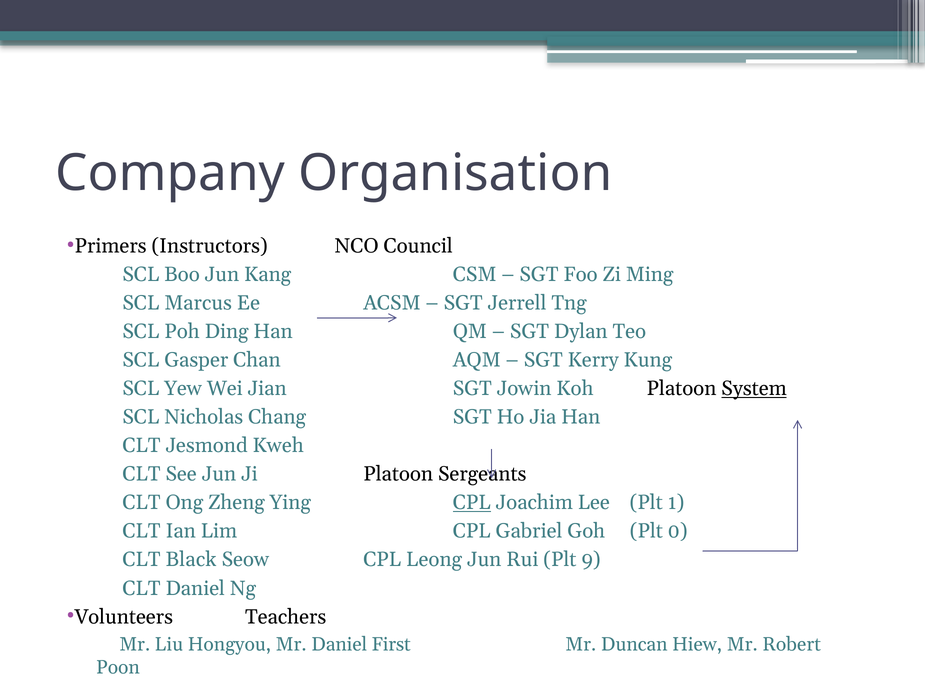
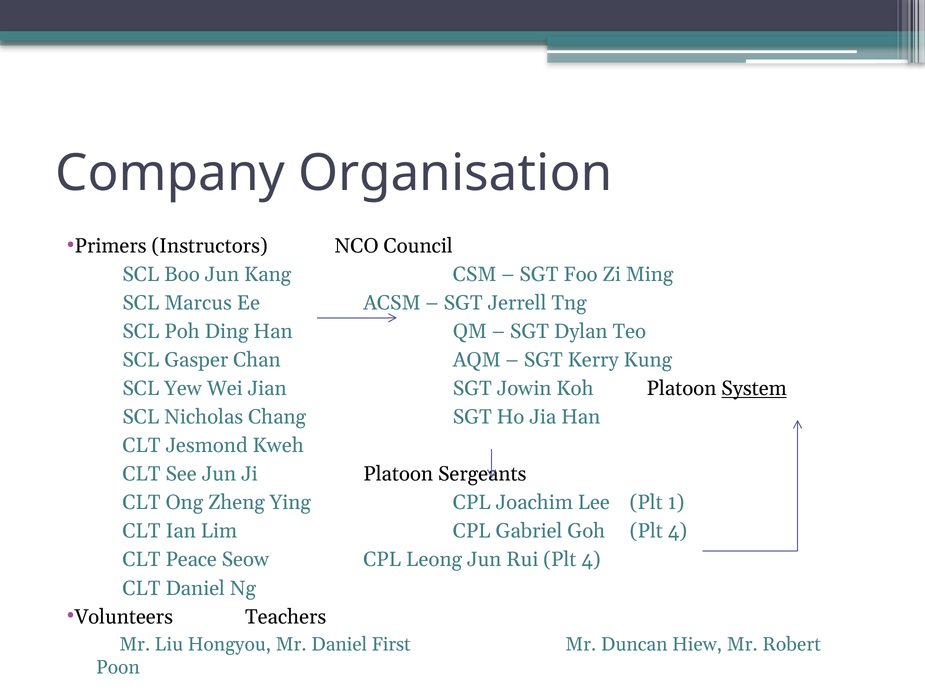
CPL underline: present -> none (472, 502)
Goh Plt 0: 0 -> 4 (677, 531)
Black: Black -> Peace (191, 560)
Rui Plt 9: 9 -> 4 (591, 560)
